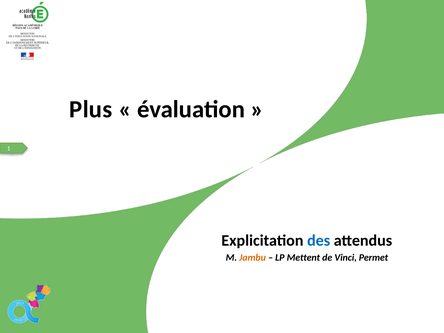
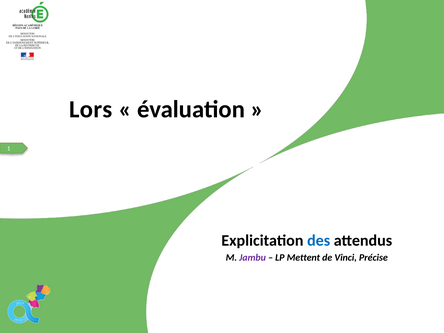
Plus: Plus -> Lors (91, 109)
Jambu colour: orange -> purple (253, 258)
Permet: Permet -> Précise (373, 258)
